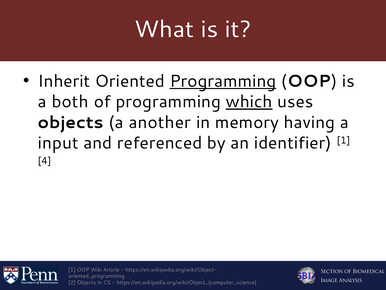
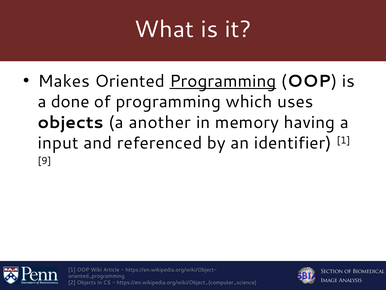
Inherit: Inherit -> Makes (64, 81)
both: both -> done (70, 102)
which underline: present -> none (249, 102)
4: 4 -> 9 (44, 161)
